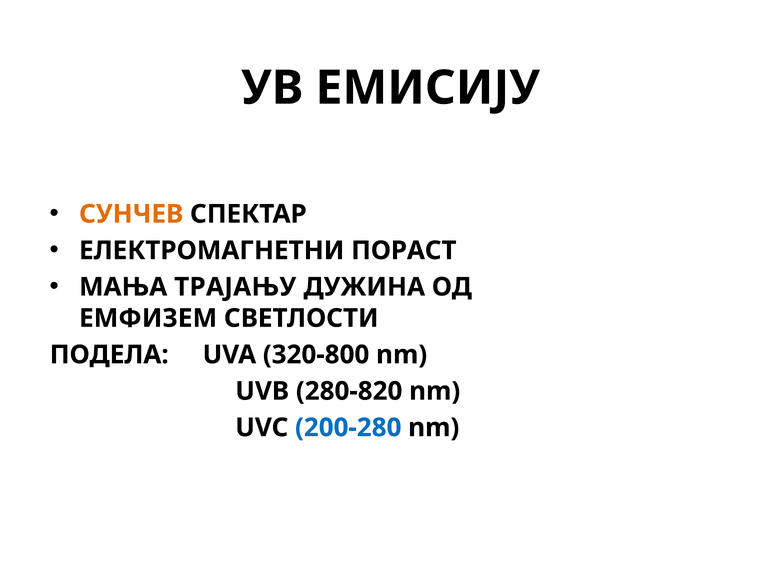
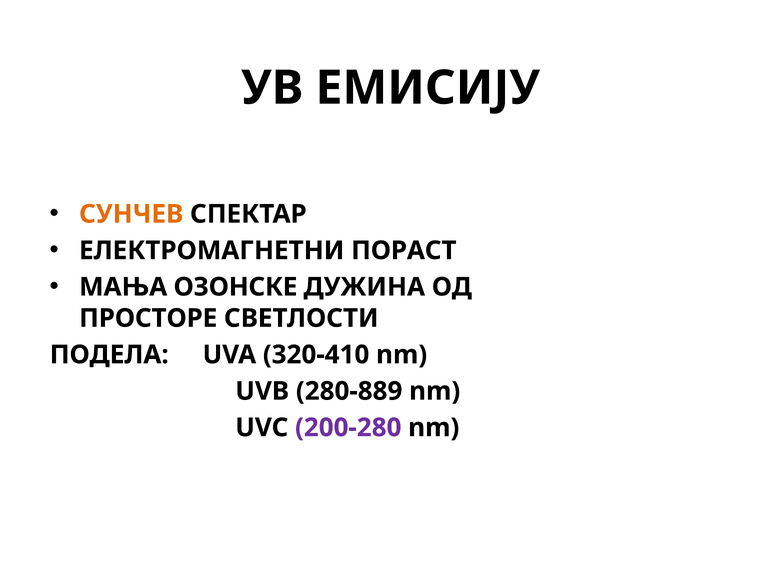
ТРАЈАЊУ: ТРАЈАЊУ -> ОЗОНСКЕ (235, 287)
ЕМФИЗЕМ: ЕМФИЗЕМ -> ПРОСТОРЕ (148, 318)
320-800: 320-800 -> 320-410 (316, 355)
280-820: 280-820 -> 280-889 (349, 391)
200-280 colour: blue -> purple (348, 427)
